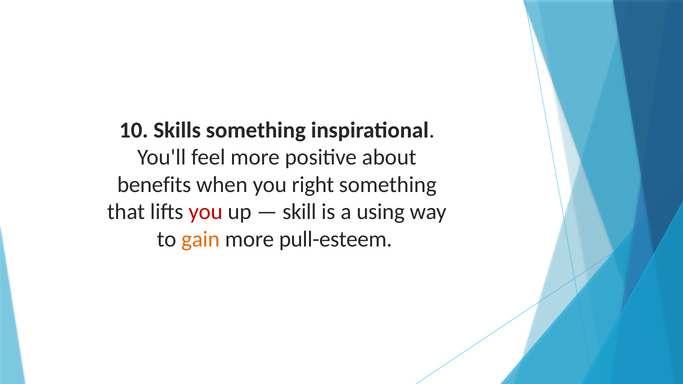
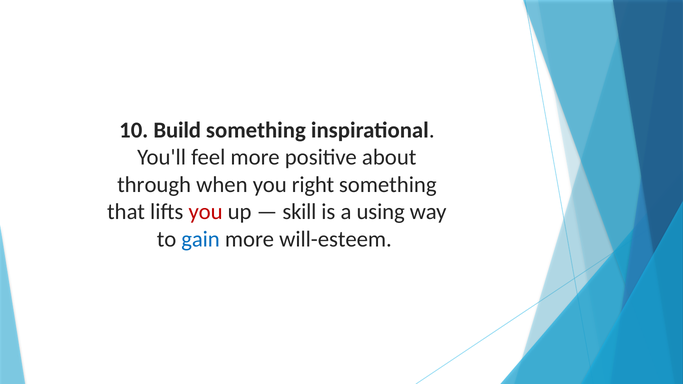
Skills: Skills -> Build (177, 130)
benefits: benefits -> through (154, 185)
gain colour: orange -> blue (201, 239)
pull-esteem: pull-esteem -> will-esteem (336, 239)
